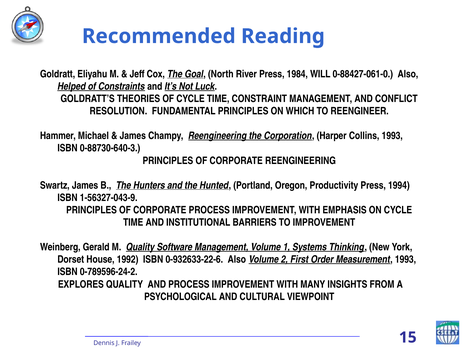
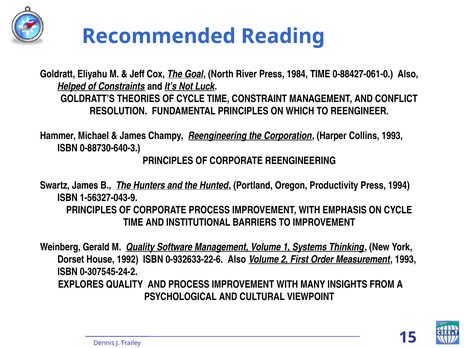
1984 WILL: WILL -> TIME (320, 74)
0-789596-24-2: 0-789596-24-2 -> 0-307545-24-2 (109, 272)
